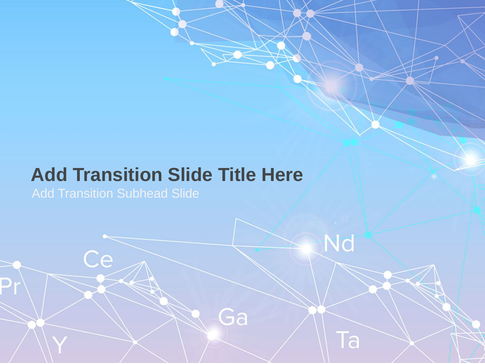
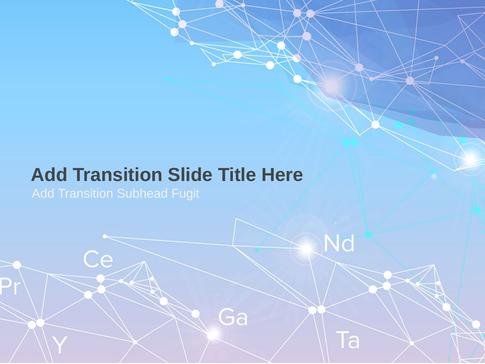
Subhead Slide: Slide -> Fugit (185, 194)
